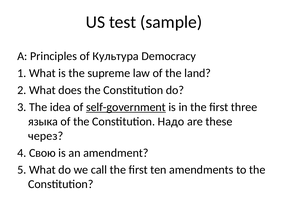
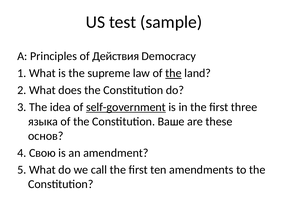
Культура: Культура -> Действия (116, 56)
the underline: none -> present (173, 73)
Надо: Надо -> Ваше (171, 122)
через: через -> основ (46, 136)
